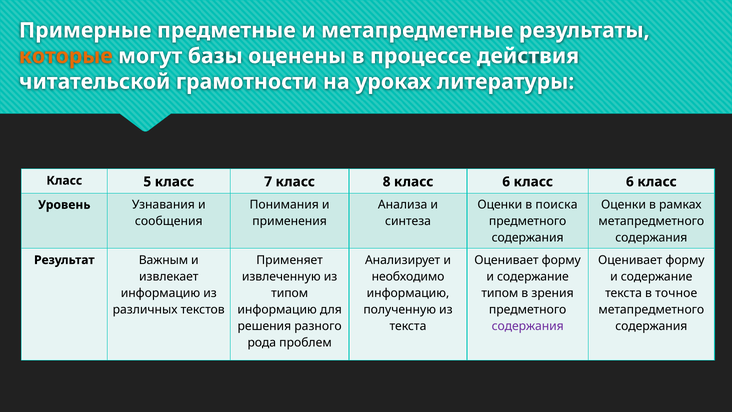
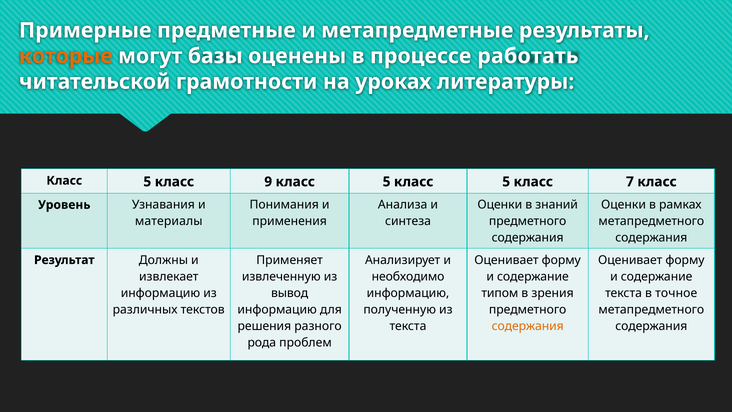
действия: действия -> работать (528, 56)
7: 7 -> 9 (268, 182)
8: 8 -> 5 (387, 182)
6: 6 -> 5 (506, 182)
6: 6 -> 7 (630, 182)
поиска: поиска -> знаний (557, 205)
сообщения: сообщения -> материалы (169, 221)
Важным: Важным -> Должны (163, 260)
типом: типом -> вывод (290, 293)
содержания colour: purple -> orange (528, 326)
